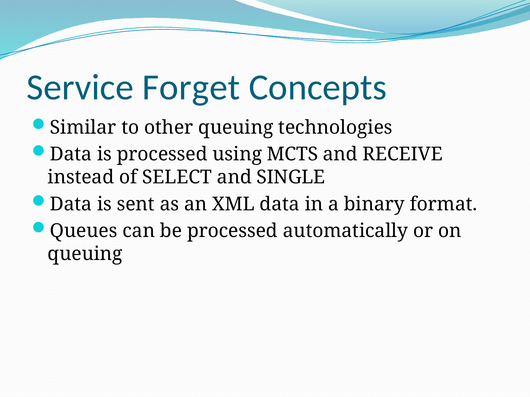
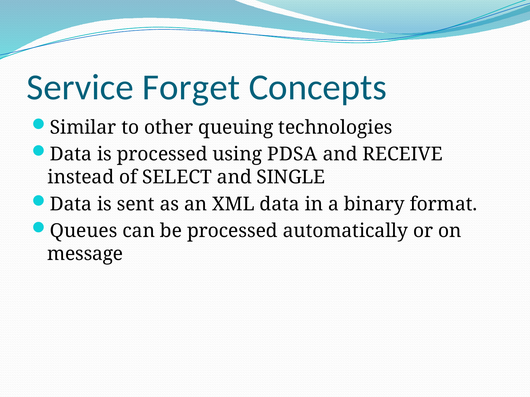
MCTS: MCTS -> PDSA (292, 154)
queuing: queuing -> message (85, 254)
